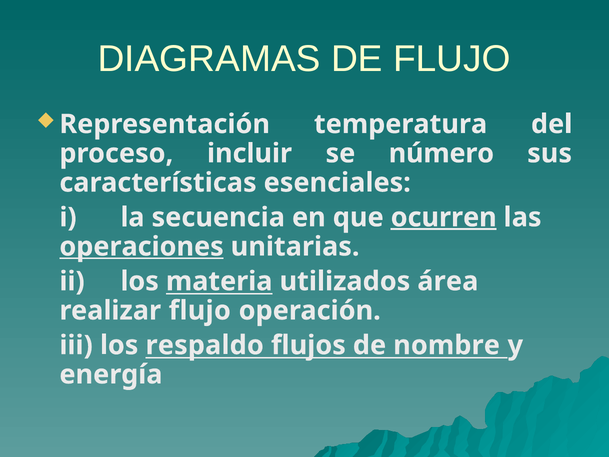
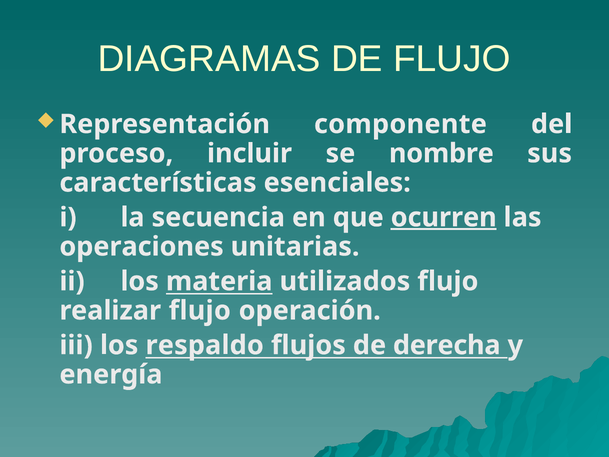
temperatura: temperatura -> componente (400, 124)
número: número -> nombre (441, 153)
operaciones underline: present -> none (142, 247)
utilizados área: área -> flujo (448, 281)
nombre: nombre -> derecha (447, 345)
